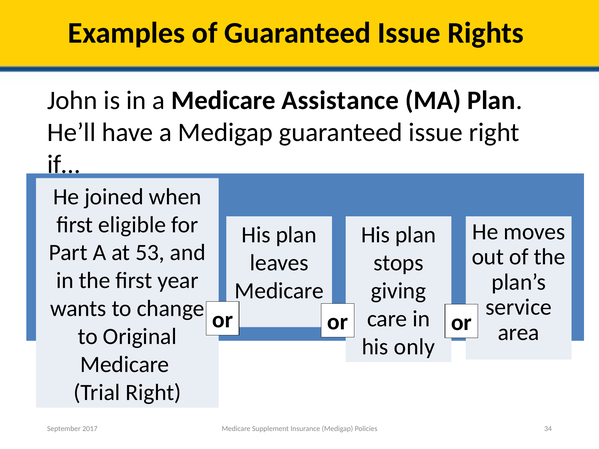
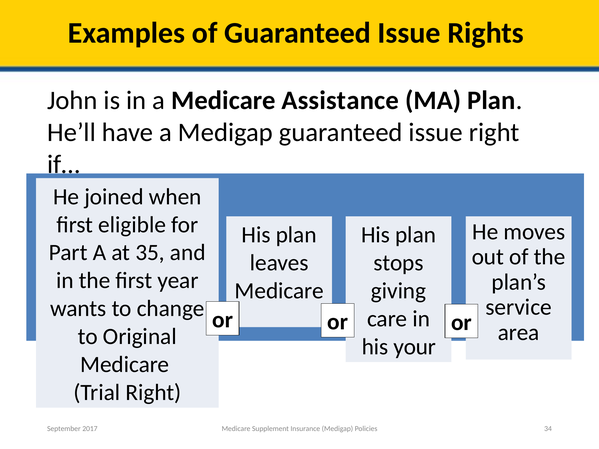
53: 53 -> 35 (150, 253)
only: only -> your (415, 347)
